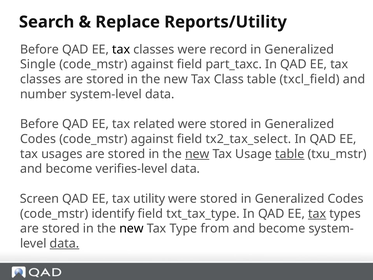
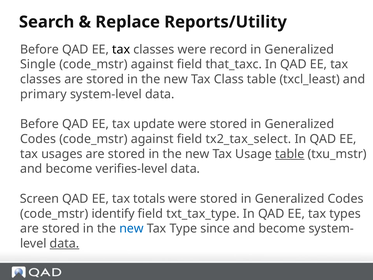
part_taxc: part_taxc -> that_taxc (234, 64)
txcl_field: txcl_field -> txcl_least (310, 79)
number: number -> primary (43, 94)
related: related -> update (154, 124)
new underline: present -> none (197, 154)
utility: utility -> totals (149, 199)
tax underline: present -> none (317, 213)
new colour: black -> blue (132, 228)
from: from -> since (215, 228)
